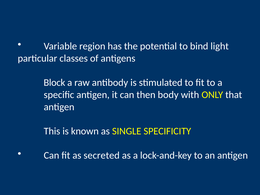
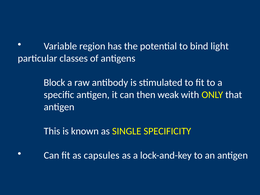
body: body -> weak (168, 95)
secreted: secreted -> capsules (102, 155)
